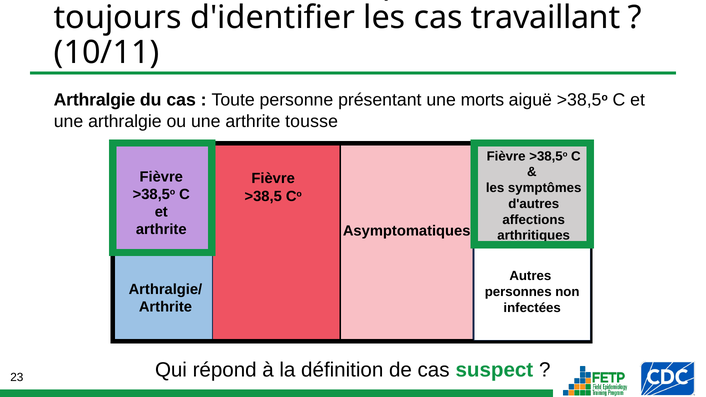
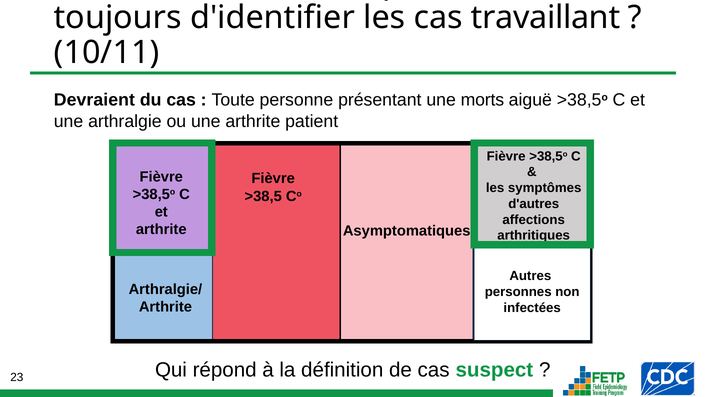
Arthralgie: Arthralgie -> Devraient (94, 100)
tousse: tousse -> patient (312, 121)
